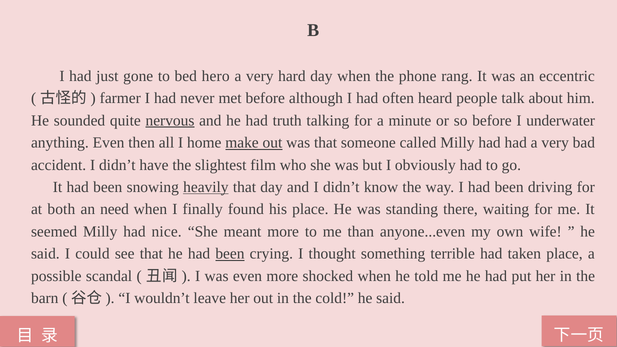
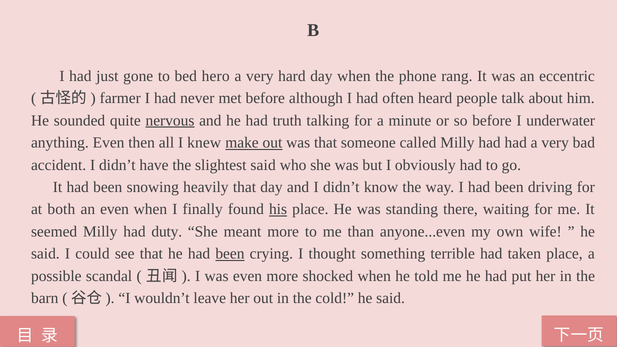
home: home -> knew (204, 143)
slightest film: film -> said (263, 165)
heavily underline: present -> none (206, 187)
an need: need -> even (115, 209)
his underline: none -> present (278, 209)
nice: nice -> duty (167, 232)
